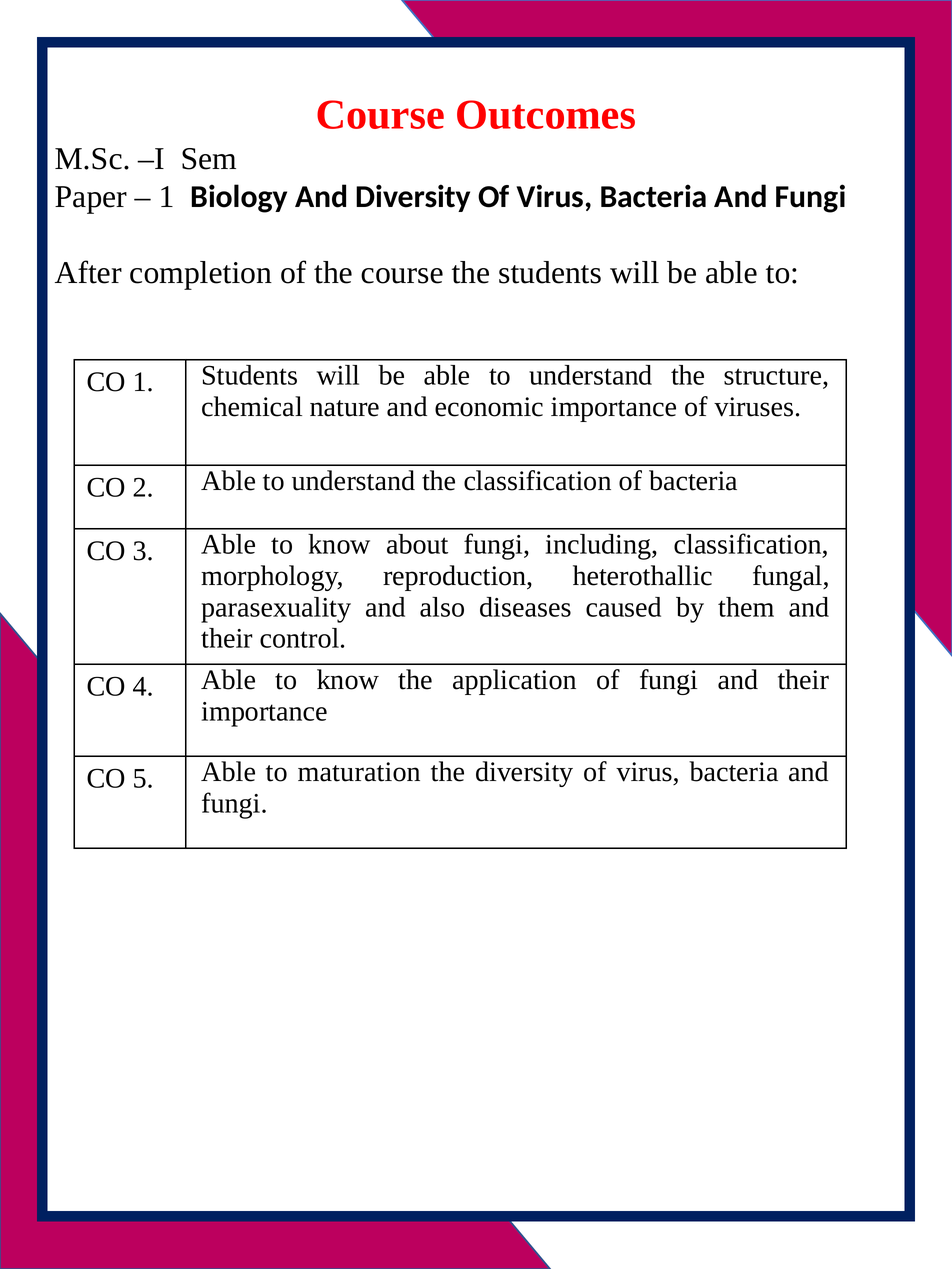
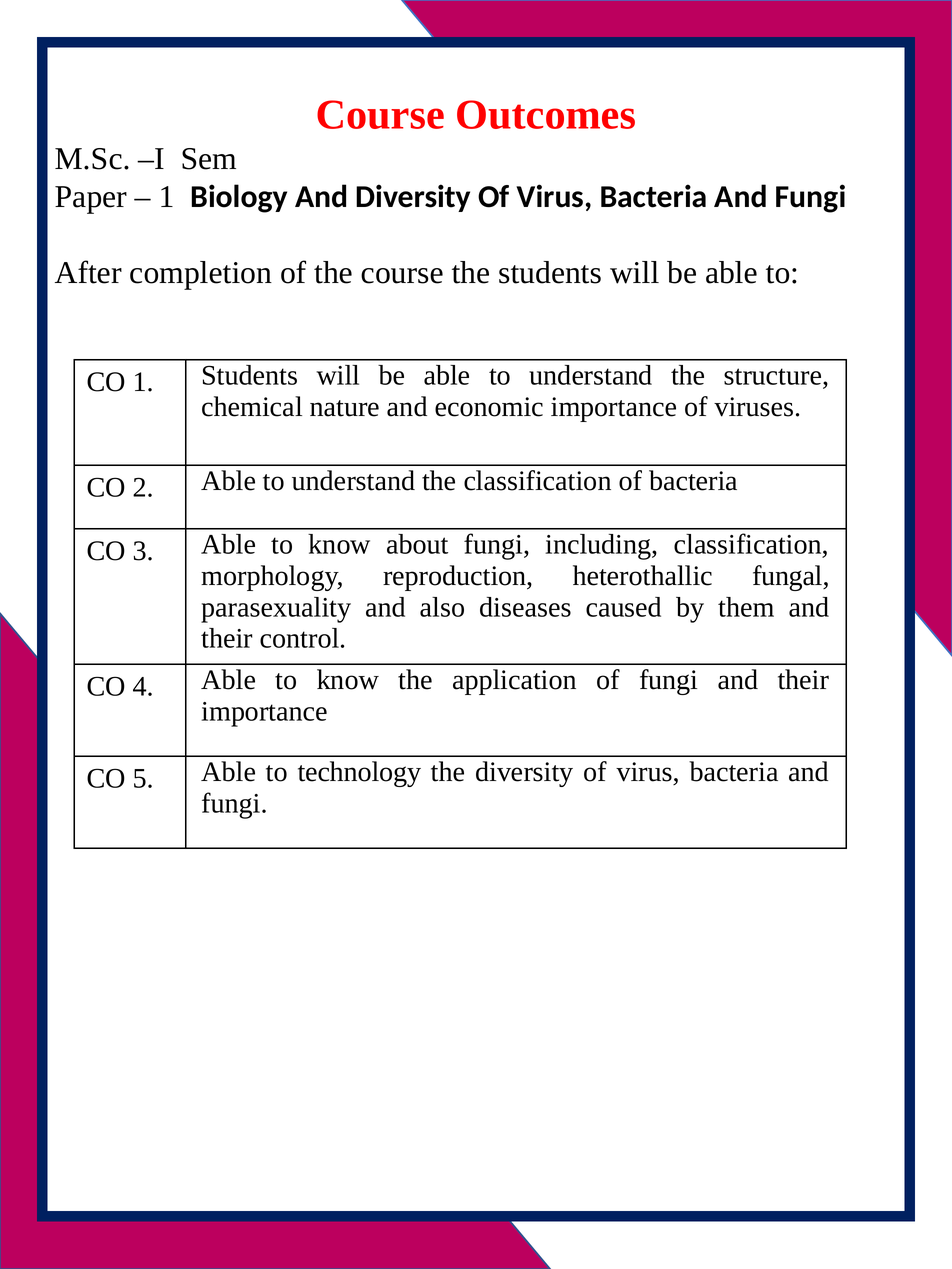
maturation: maturation -> technology (359, 772)
